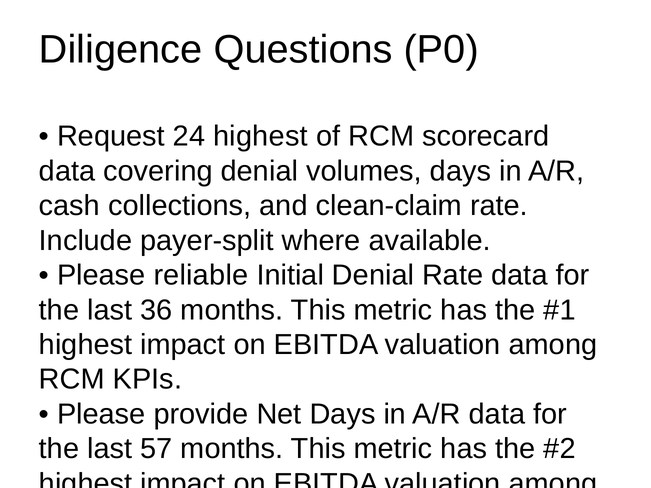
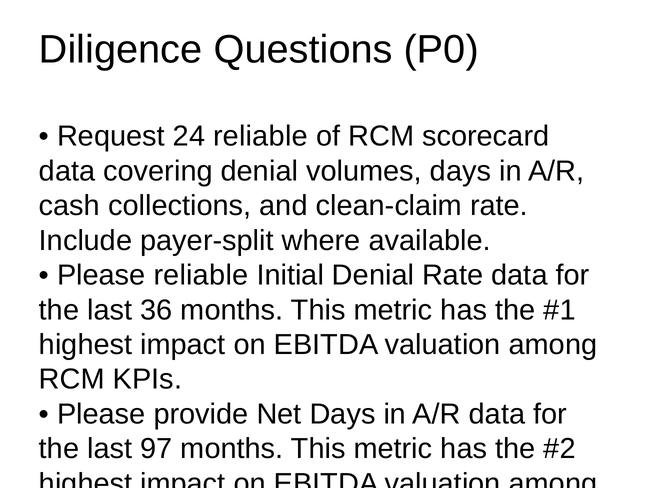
24 highest: highest -> reliable (260, 137)
57: 57 -> 97 (156, 449)
